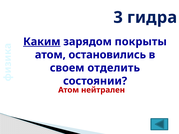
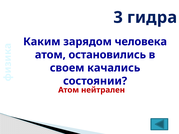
Каким underline: present -> none (42, 42)
покрыты: покрыты -> человека (141, 42)
отделить: отделить -> качались (114, 68)
